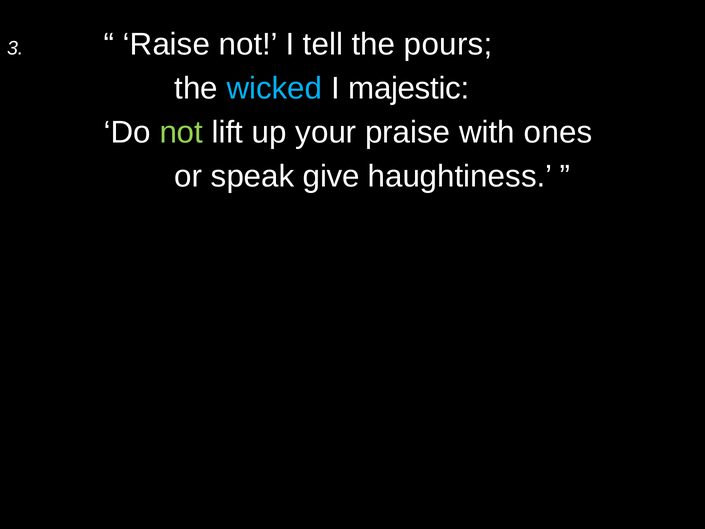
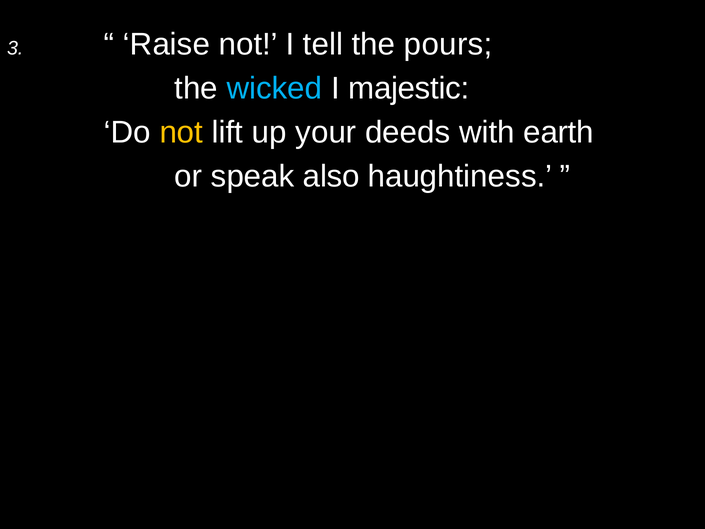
not colour: light green -> yellow (181, 132)
praise: praise -> deeds (408, 132)
ones: ones -> earth (559, 132)
give: give -> also (331, 176)
